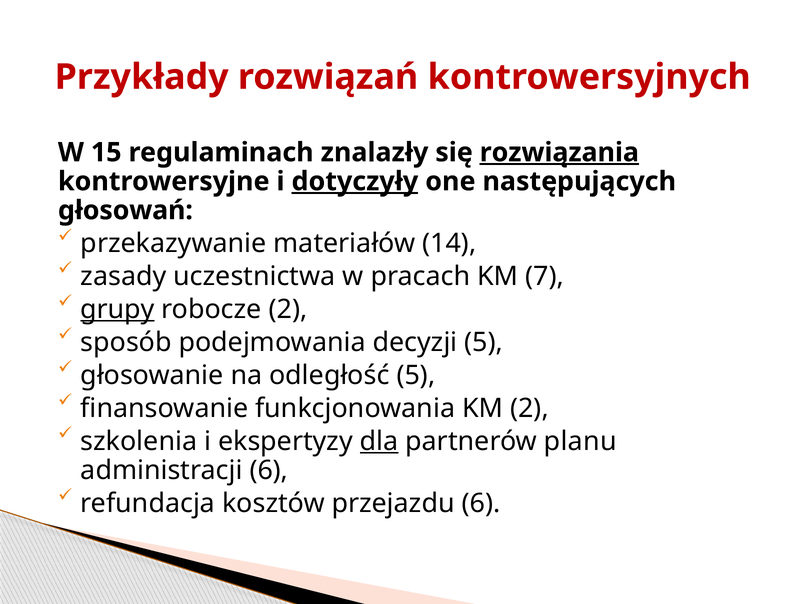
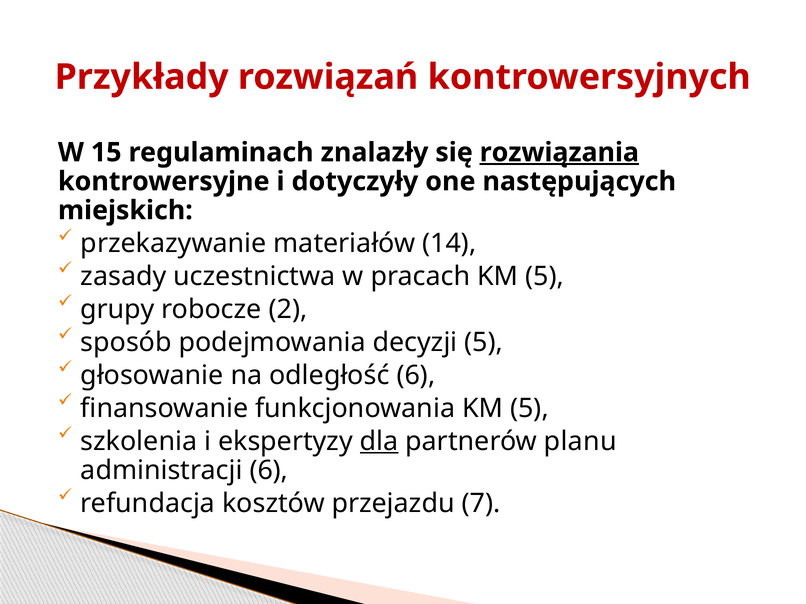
dotyczyły underline: present -> none (355, 182)
głosowań: głosowań -> miejskich (125, 211)
pracach KM 7: 7 -> 5 (544, 277)
grupy underline: present -> none (117, 310)
odległość 5: 5 -> 6 (416, 376)
funkcjonowania KM 2: 2 -> 5 (529, 409)
przejazdu 6: 6 -> 7 (481, 504)
